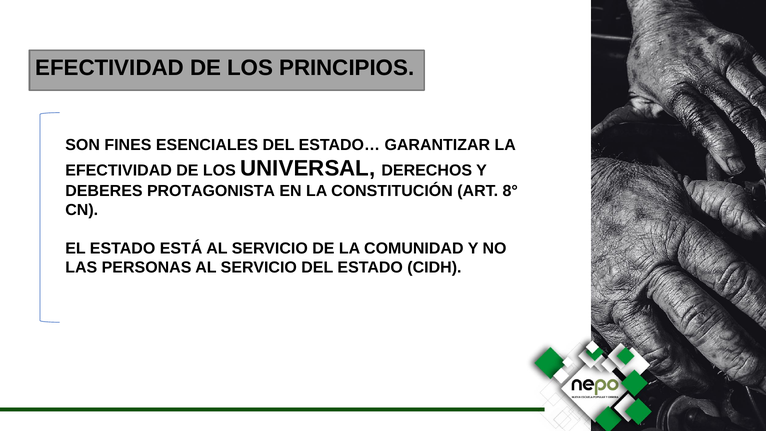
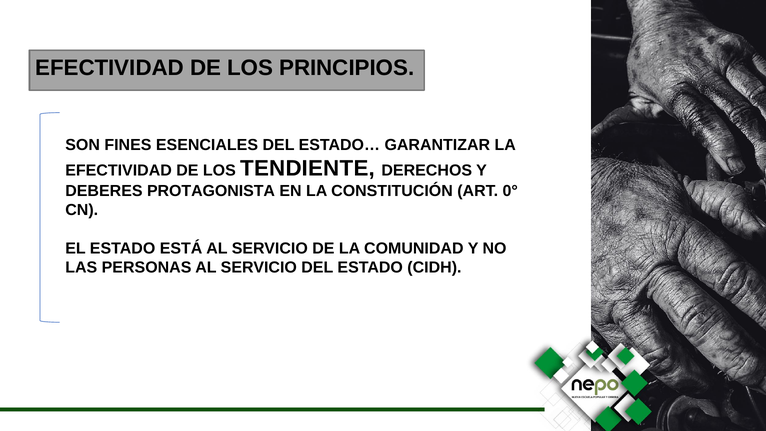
UNIVERSAL: UNIVERSAL -> TENDIENTE (308, 168)
8°: 8° -> 0° (510, 191)
